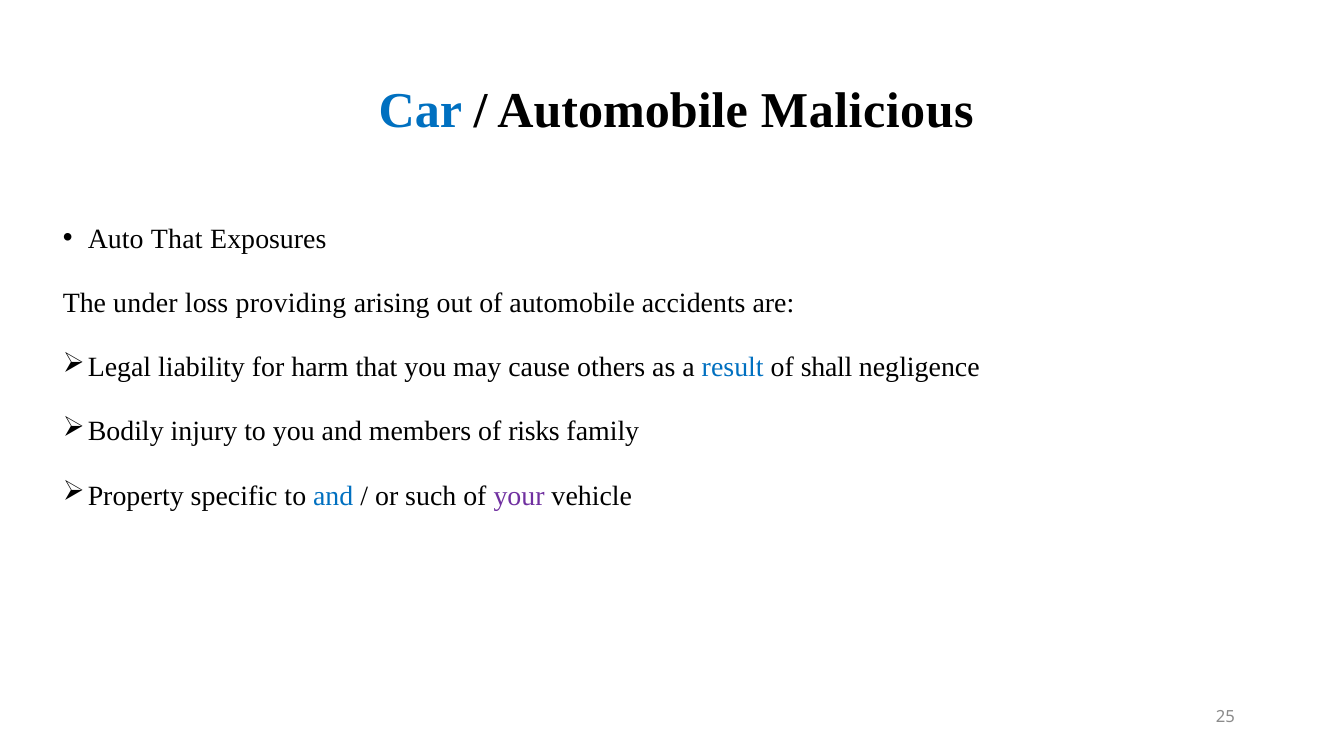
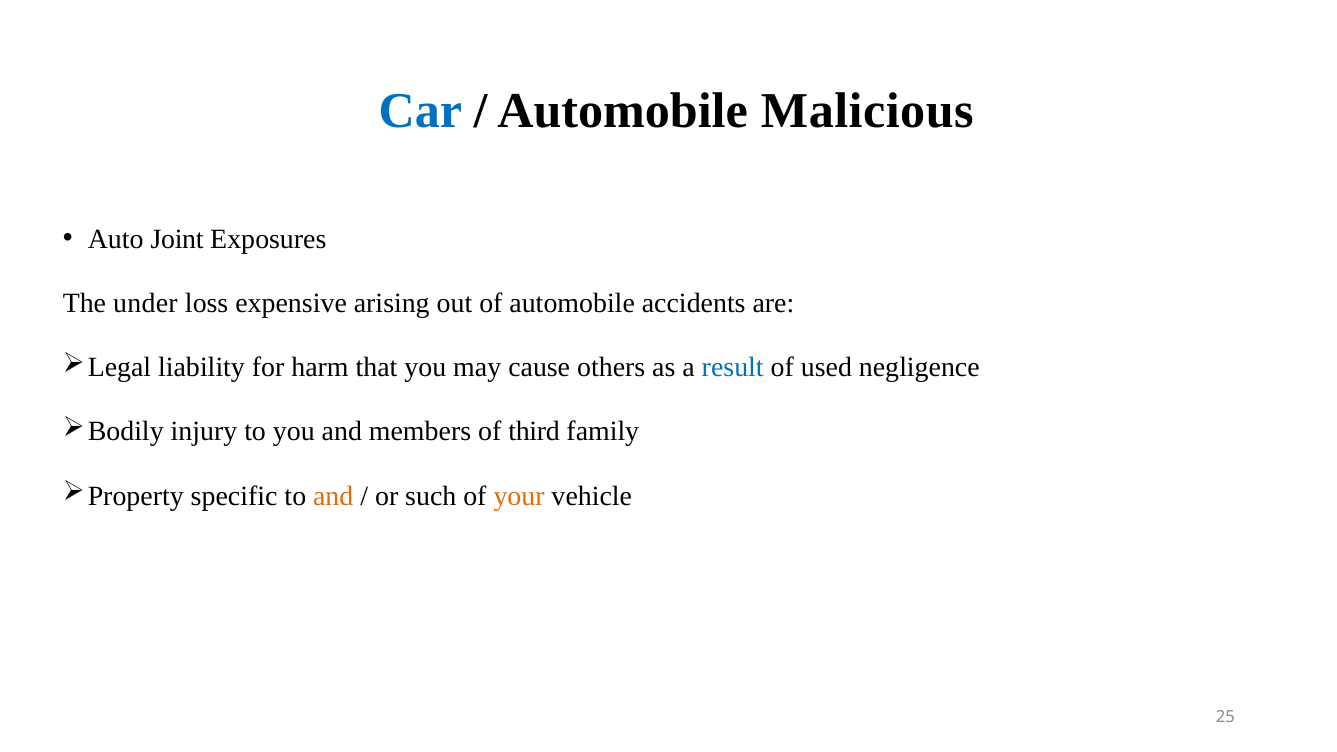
Auto That: That -> Joint (177, 239)
providing: providing -> expensive (291, 303)
shall: shall -> used (826, 368)
risks: risks -> third (534, 432)
and colour: blue -> orange (333, 496)
your colour: purple -> orange (519, 496)
